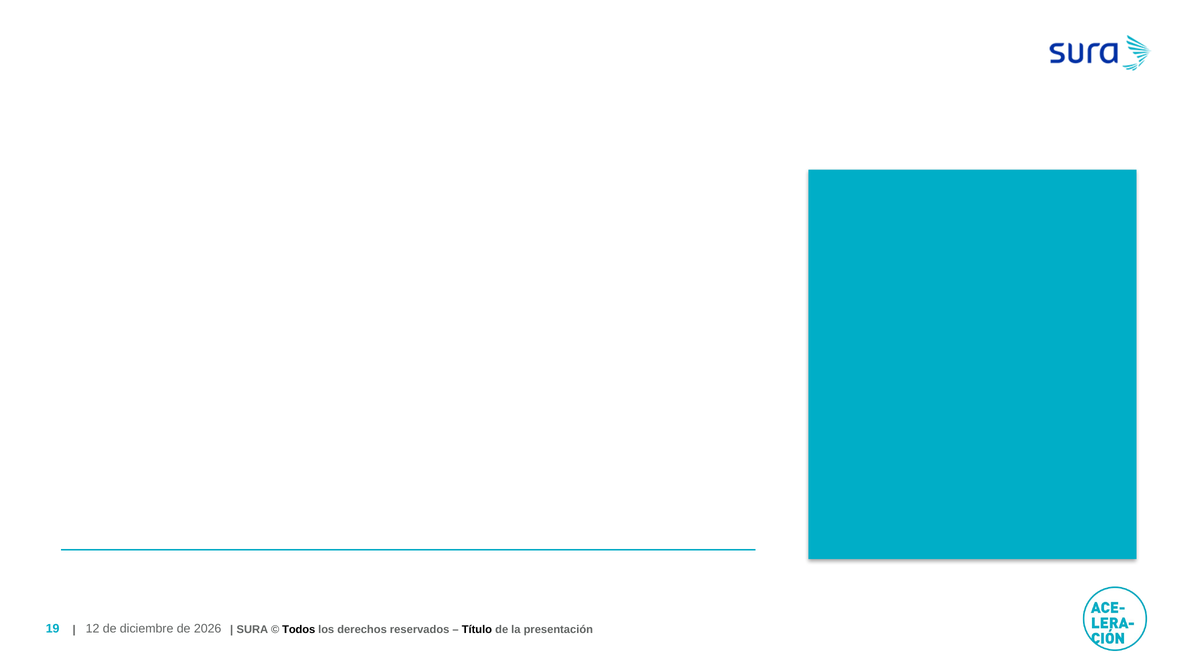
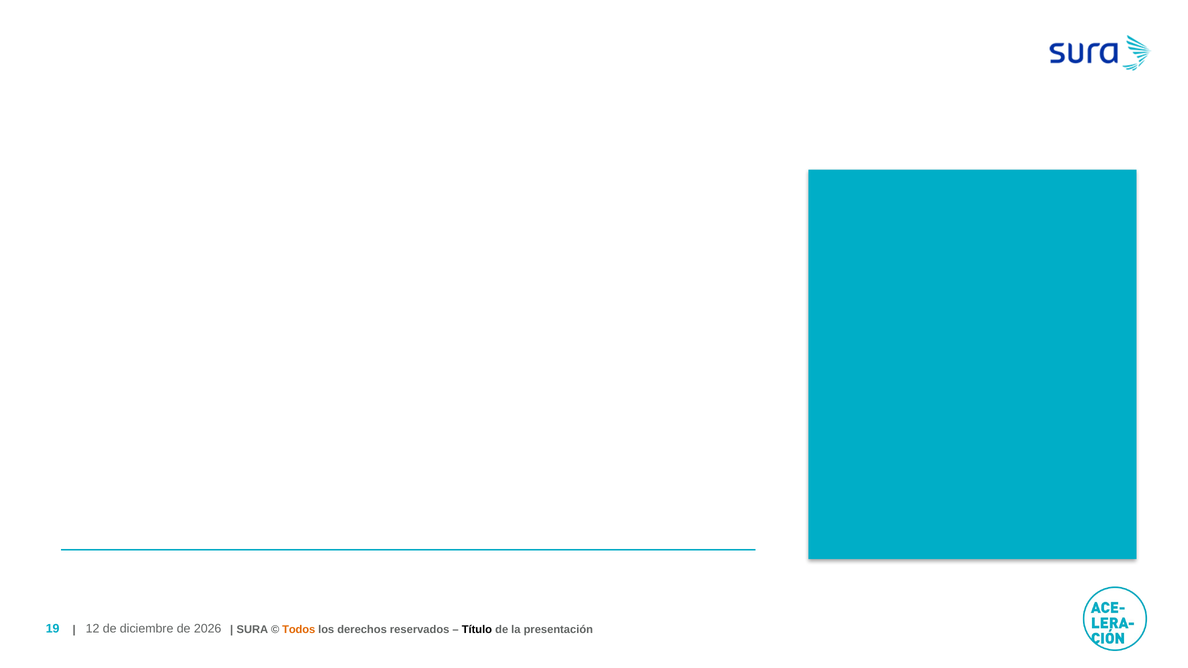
Todos colour: black -> orange (299, 630)
